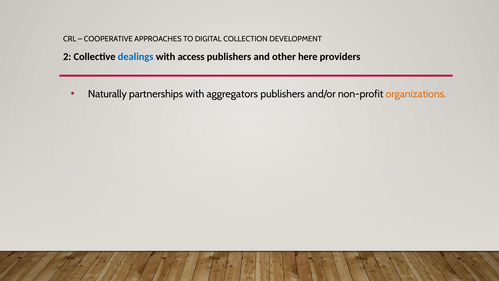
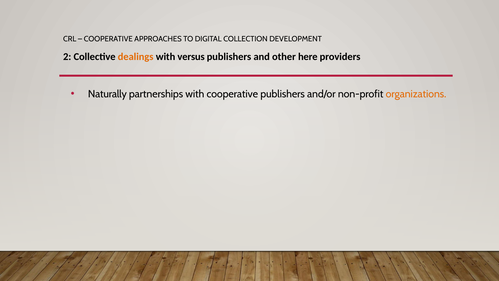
dealings colour: blue -> orange (136, 57)
access: access -> versus (191, 57)
with aggregators: aggregators -> cooperative (232, 94)
